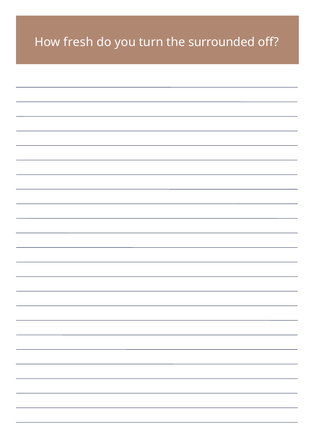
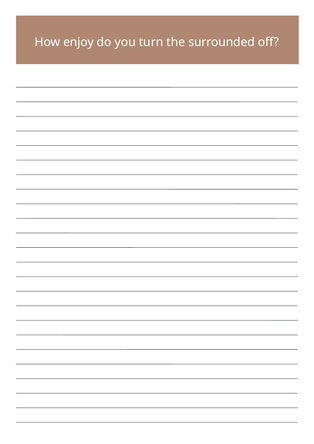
fresh: fresh -> enjoy (79, 42)
